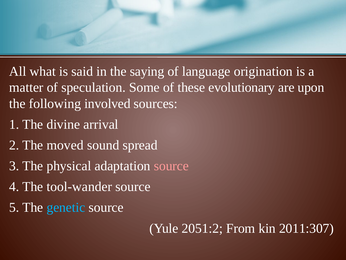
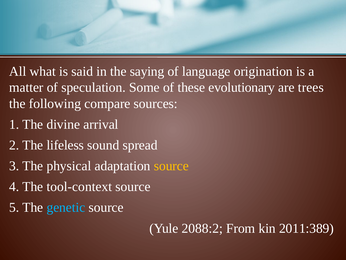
upon: upon -> trees (311, 87)
involved: involved -> compare (107, 103)
moved: moved -> lifeless (65, 145)
source colour: pink -> yellow (171, 166)
tool-wander: tool-wander -> tool-context (79, 186)
2051:2: 2051:2 -> 2088:2 (202, 228)
2011:307: 2011:307 -> 2011:389 (306, 228)
